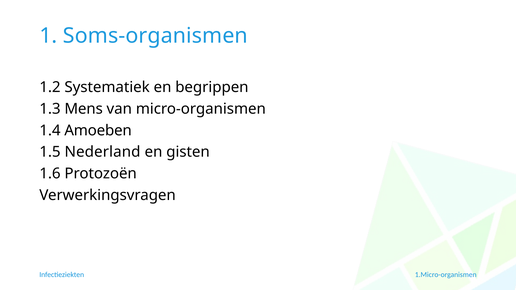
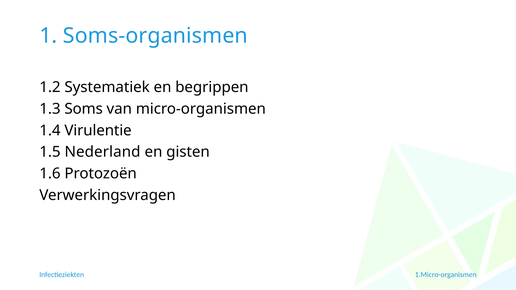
Mens: Mens -> Soms (84, 109)
Amoeben: Amoeben -> Virulentie (98, 131)
